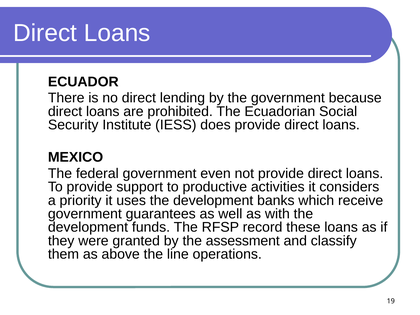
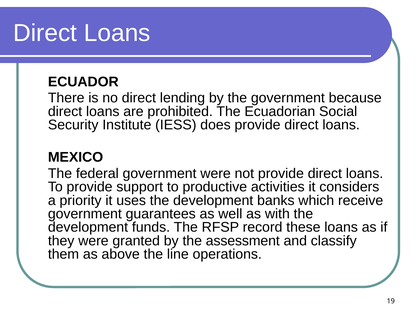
government even: even -> were (216, 174)
